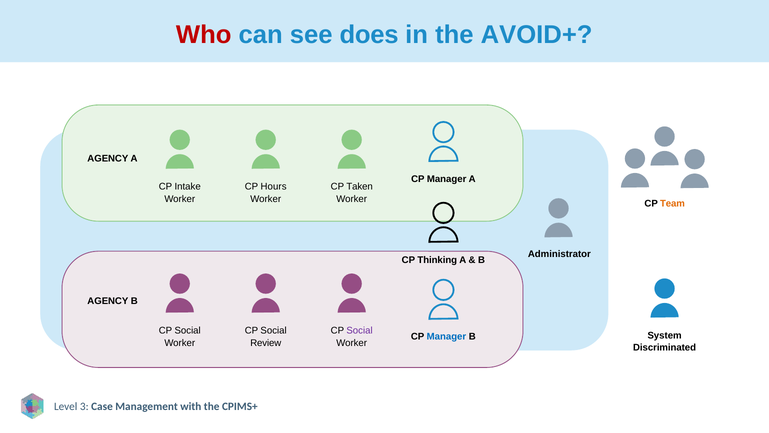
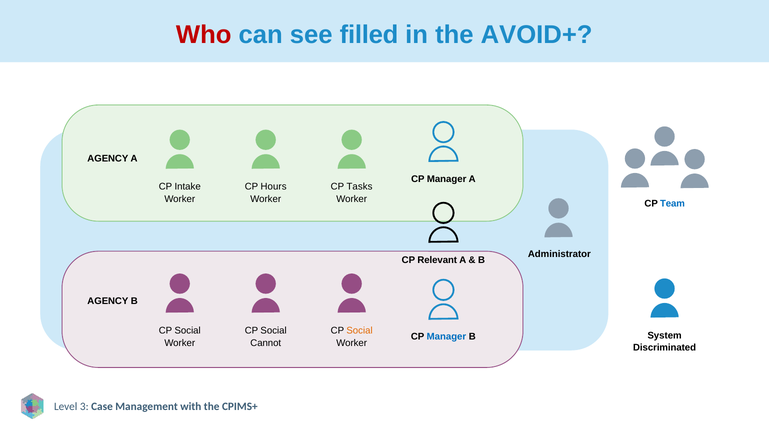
does: does -> filled (369, 35)
Taken: Taken -> Tasks (360, 187)
Team colour: orange -> blue (672, 204)
Thinking: Thinking -> Relevant (437, 260)
Social colour: purple -> orange (360, 330)
Review: Review -> Cannot (266, 343)
